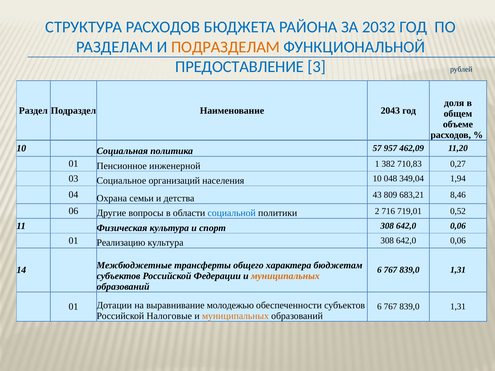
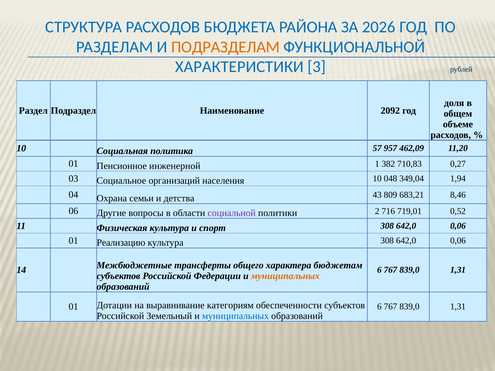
2032: 2032 -> 2026 (379, 27)
ПРЕДОСТАВЛЕНИЕ: ПРЕДОСТАВЛЕНИЕ -> ХАРАКТЕРИСТИКИ (239, 67)
2043: 2043 -> 2092 (390, 111)
социальной colour: blue -> purple (232, 213)
молодежью: молодежью -> категориям (230, 306)
Налоговые: Налоговые -> Земельный (169, 316)
муниципальных colour: orange -> blue (235, 316)
